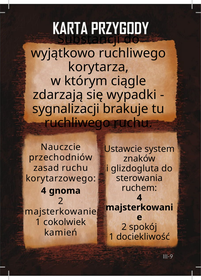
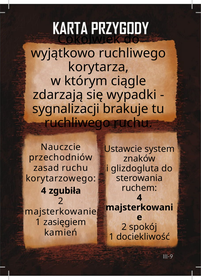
Substancji: Substancji -> Cokolwiek (89, 39)
gnoma: gnoma -> zgubiła (65, 191)
cokolwiek: cokolwiek -> zasięgiem (65, 222)
